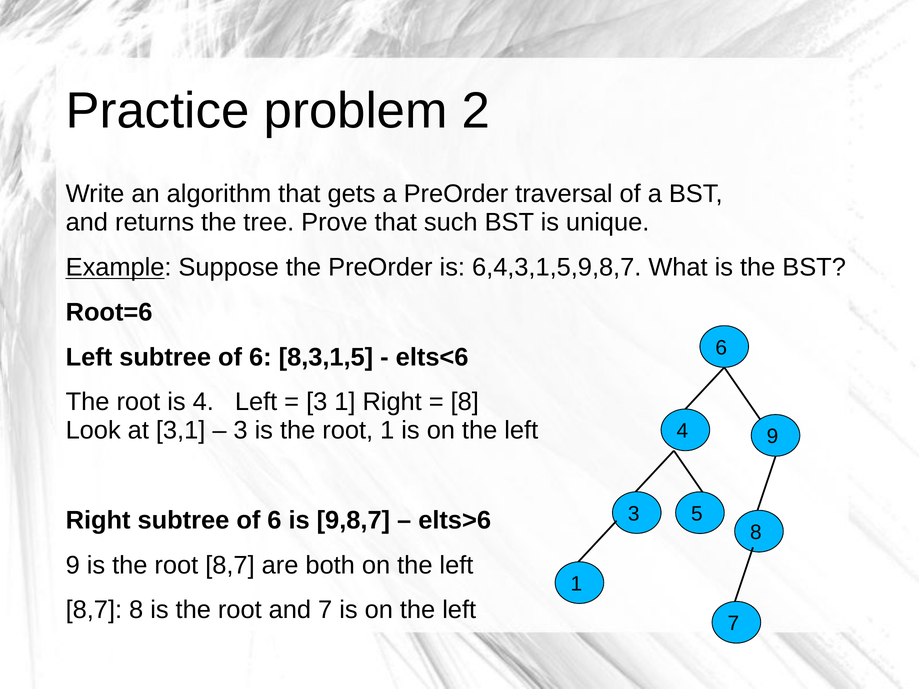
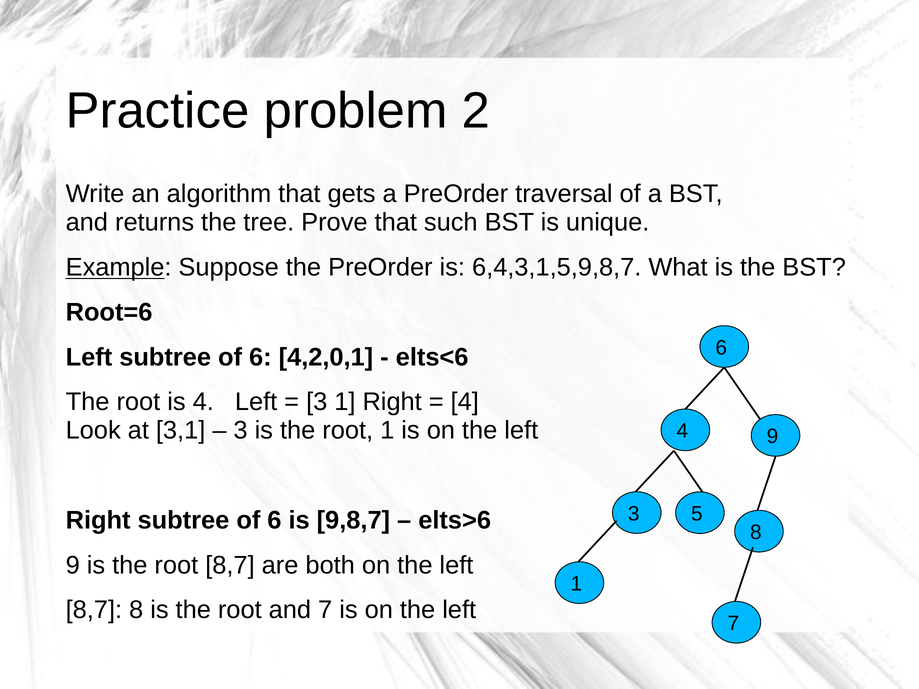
8,3,1,5: 8,3,1,5 -> 4,2,0,1 (326, 357)
8: 8 -> 4 (465, 402)
